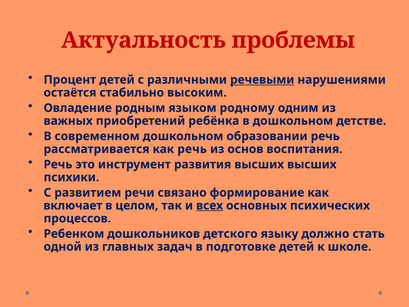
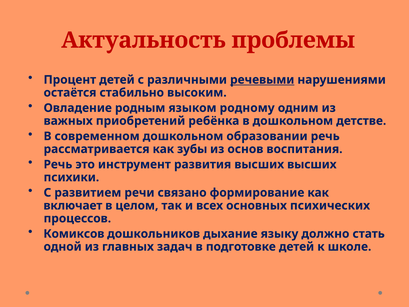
как речь: речь -> зубы (192, 149)
всех underline: present -> none (210, 205)
Ребенком: Ребенком -> Комиксов (74, 234)
детского: детского -> дыхание (230, 234)
